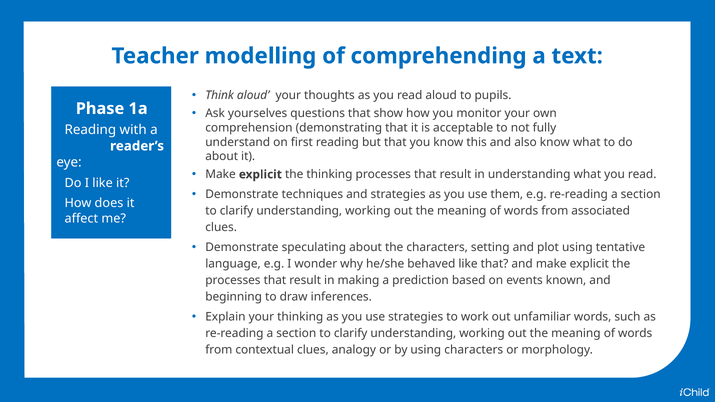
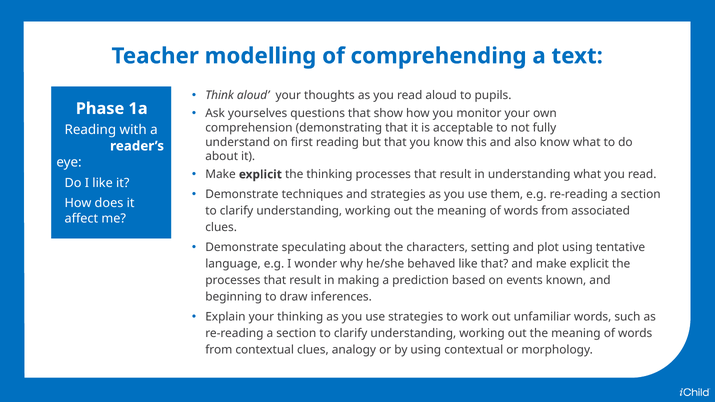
using characters: characters -> contextual (474, 350)
